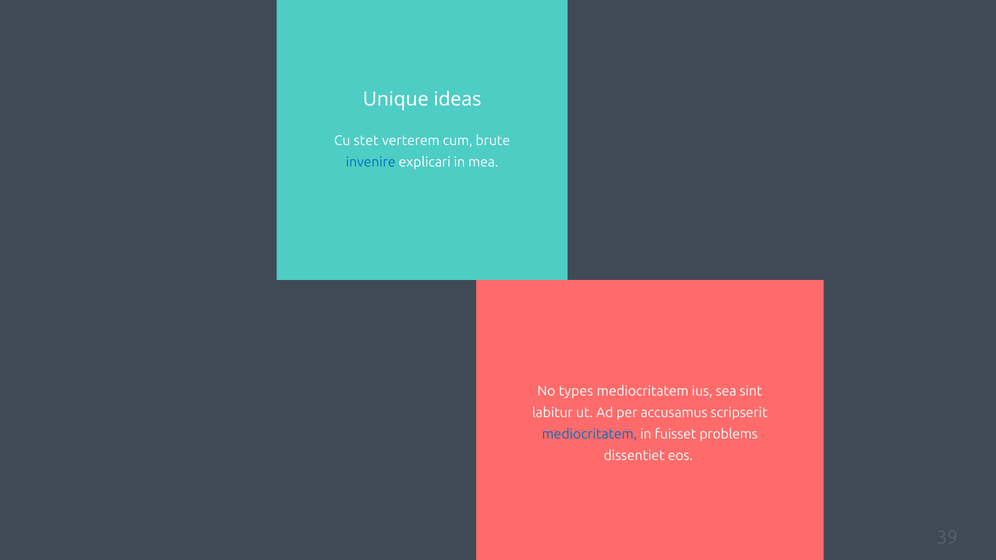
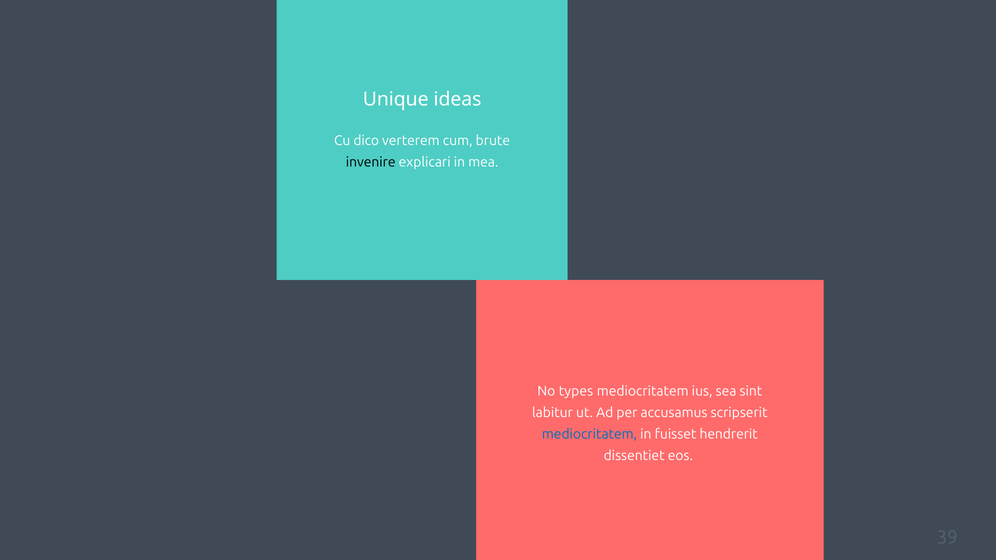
stet: stet -> dico (366, 141)
invenire colour: blue -> black (371, 162)
problems: problems -> hendrerit (729, 434)
